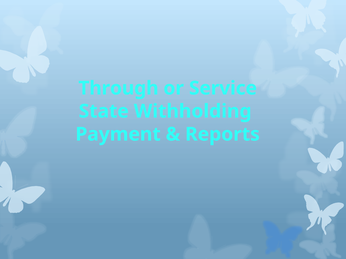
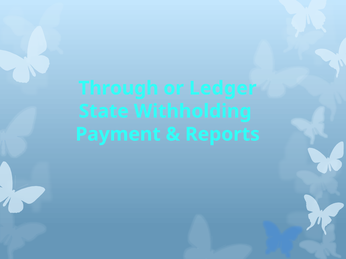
Service: Service -> Ledger (223, 88)
